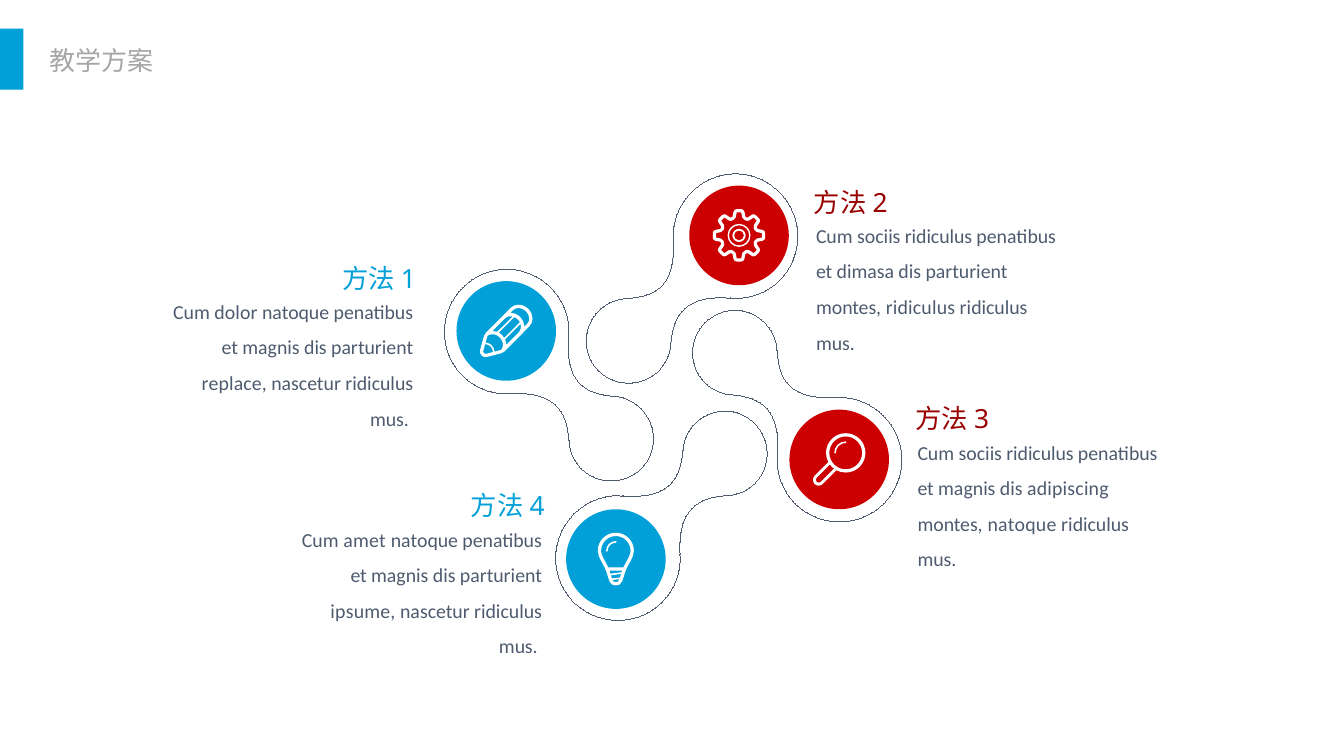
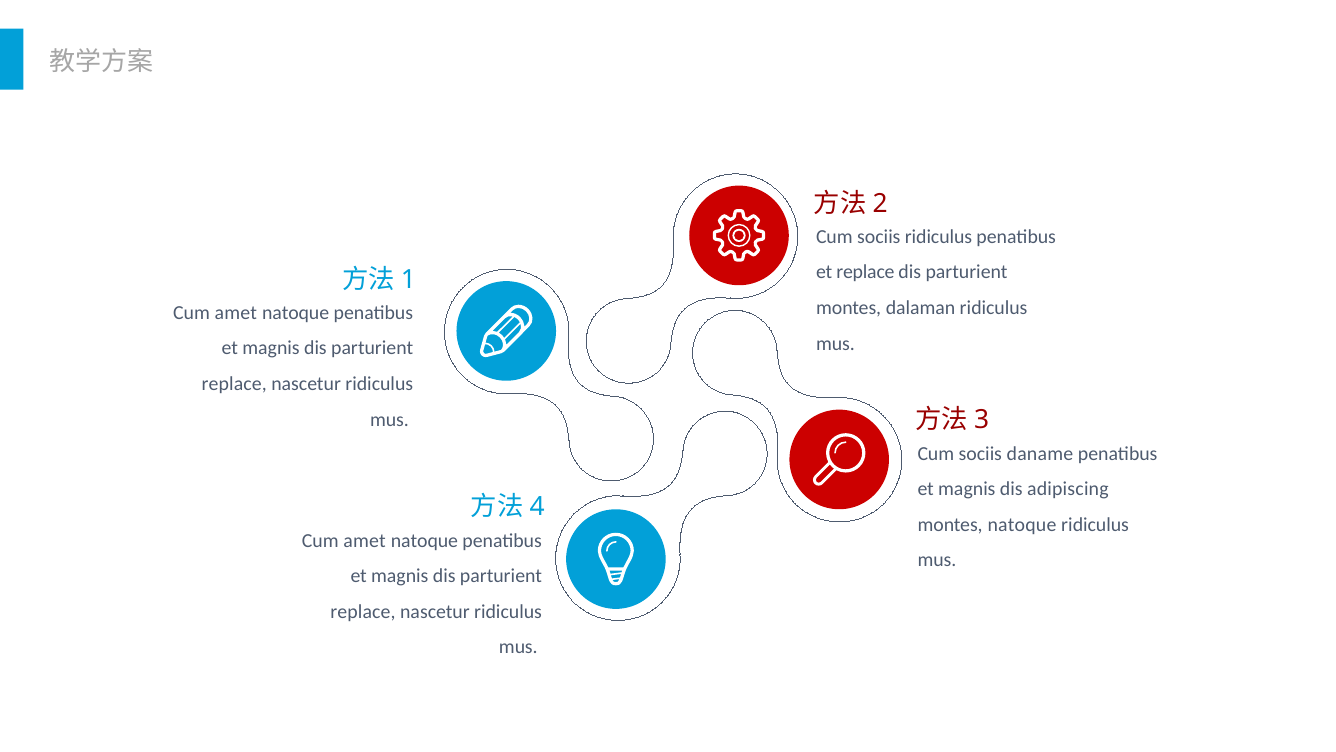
et dimasa: dimasa -> replace (865, 272)
montes ridiculus: ridiculus -> dalaman (921, 308)
dolor: dolor -> amet (236, 313)
ridiculus: ridiculus -> daname (1040, 453)
ipsume: ipsume -> replace (363, 612)
